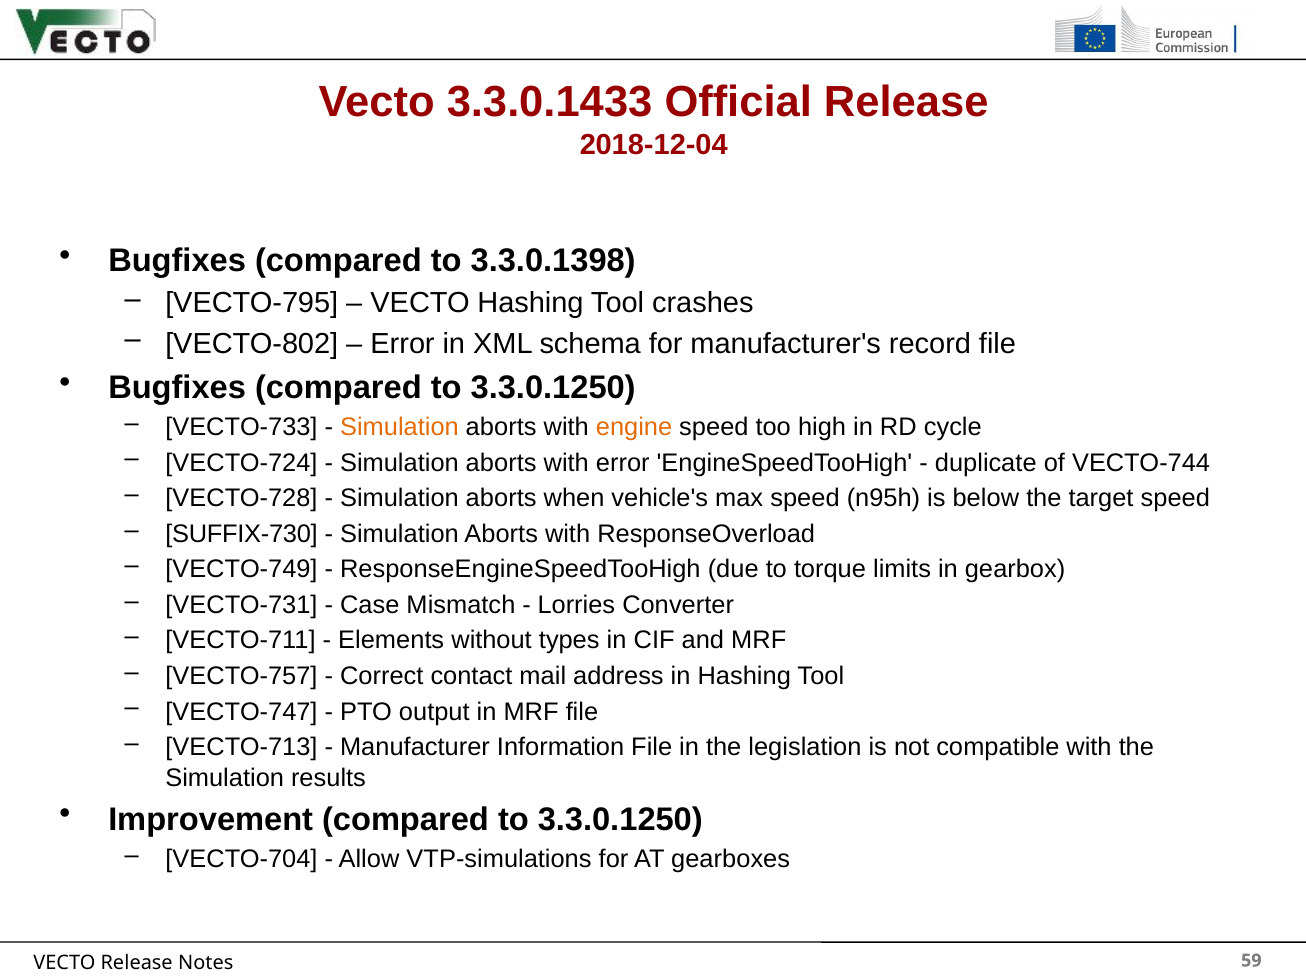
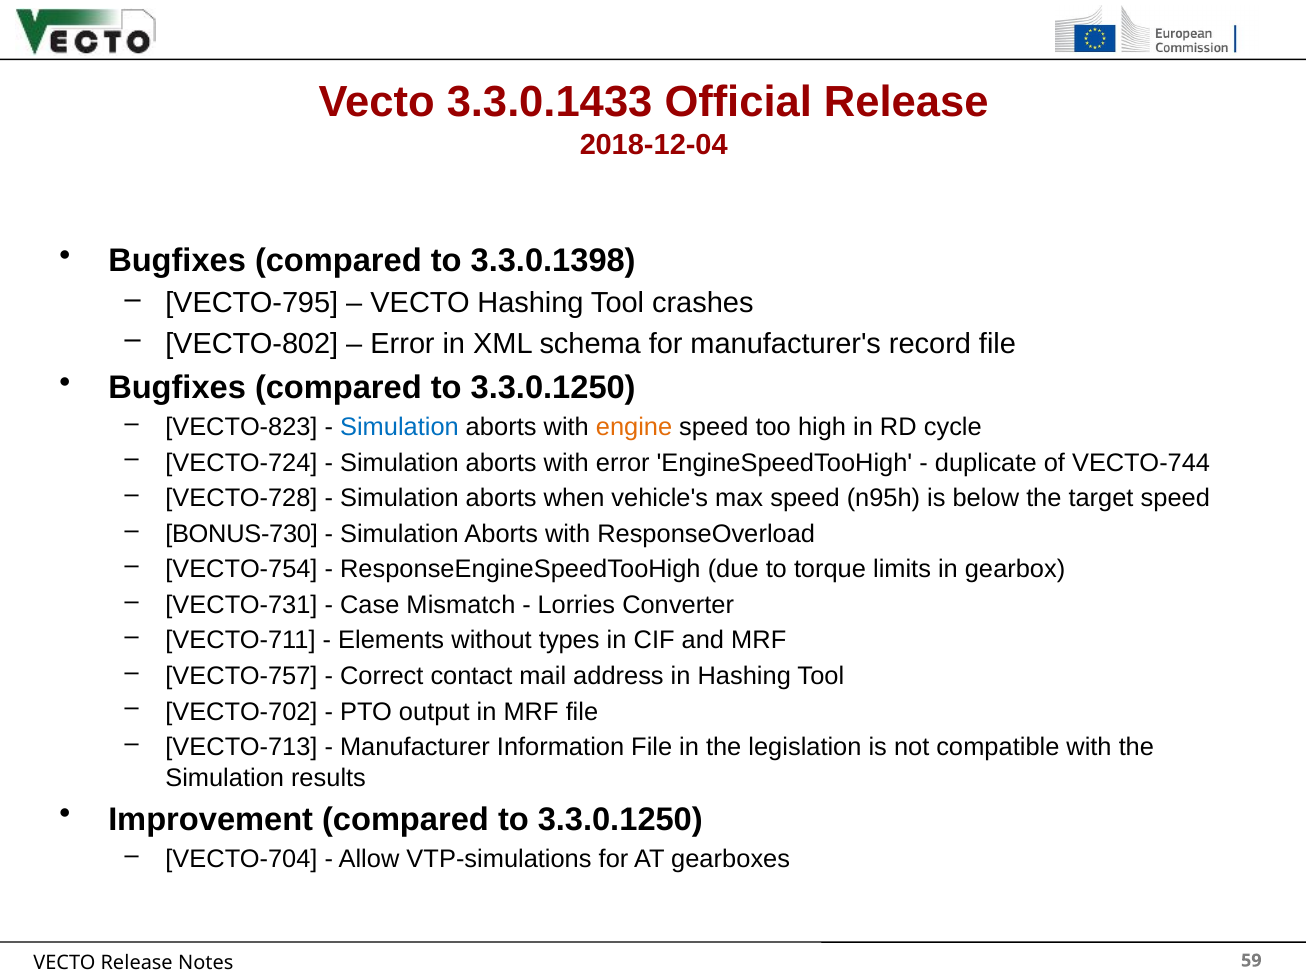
VECTO-733: VECTO-733 -> VECTO-823 (241, 427)
Simulation colour: orange -> blue (399, 427)
SUFFIX-730: SUFFIX-730 -> BONUS-730 (242, 534)
VECTO-749: VECTO-749 -> VECTO-754 (241, 570)
VECTO-747: VECTO-747 -> VECTO-702 (241, 712)
